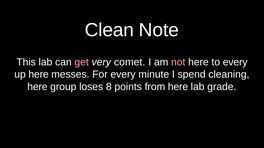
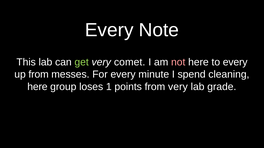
Clean: Clean -> Every (109, 30)
get colour: pink -> light green (82, 62)
up here: here -> from (39, 75)
8: 8 -> 1 (109, 87)
from here: here -> very (178, 87)
